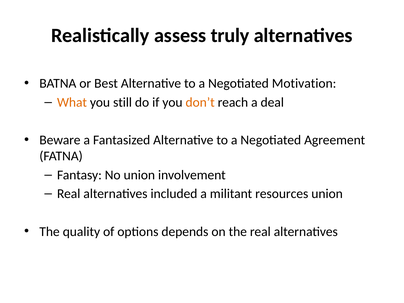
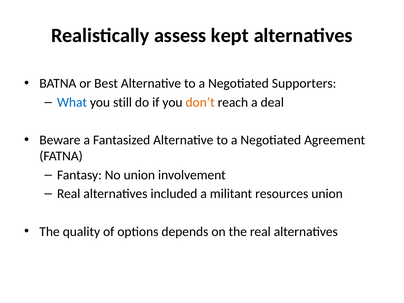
truly: truly -> kept (230, 35)
Motivation: Motivation -> Supporters (304, 83)
What colour: orange -> blue (72, 102)
